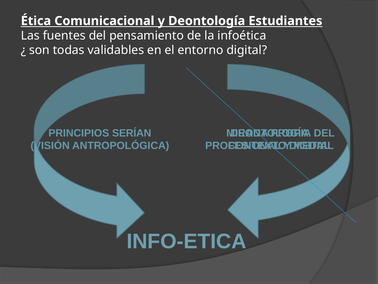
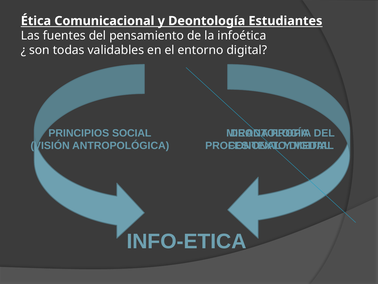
SERÍAN: SERÍAN -> SOCIAL (132, 133)
